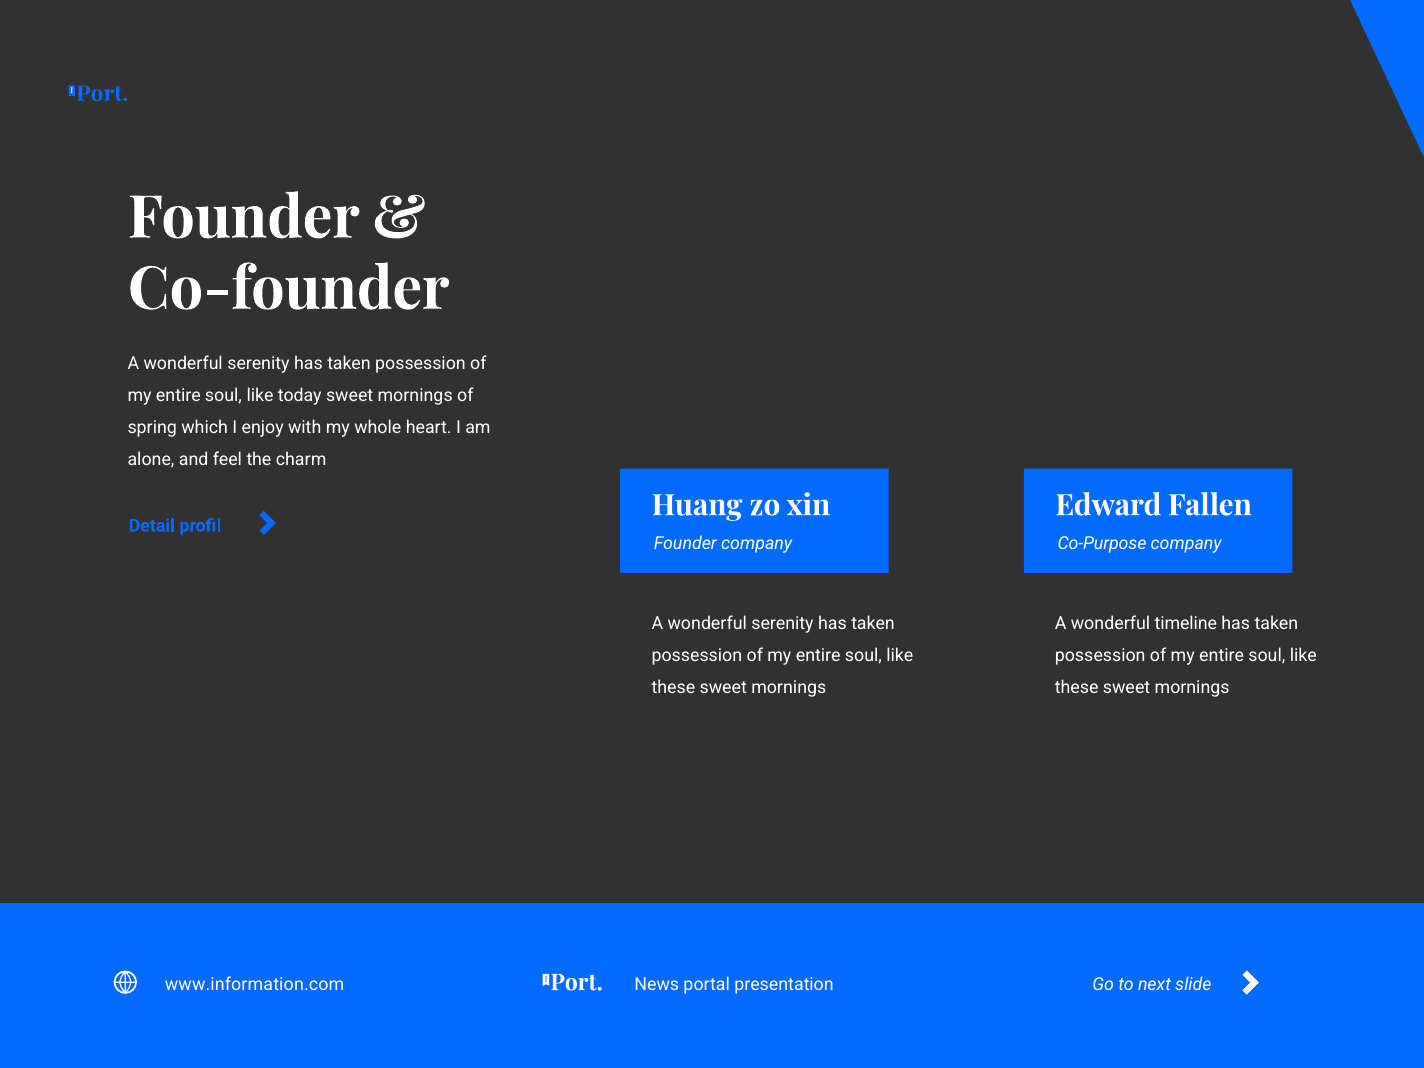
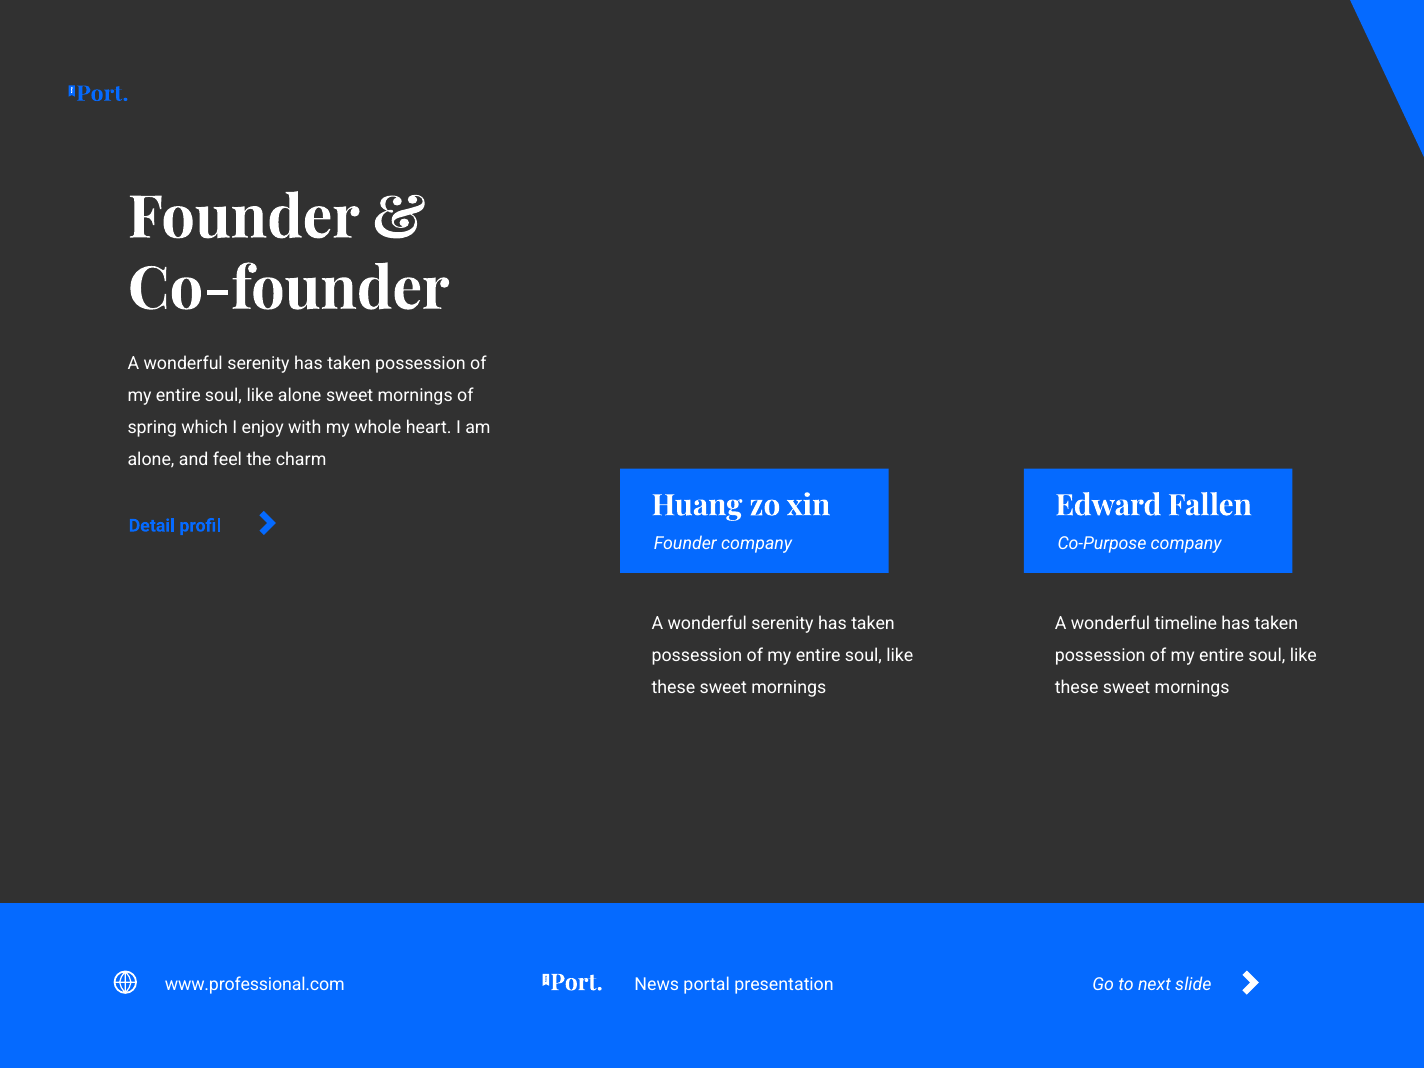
like today: today -> alone (300, 396)
www.information.com: www.information.com -> www.professional.com (255, 985)
